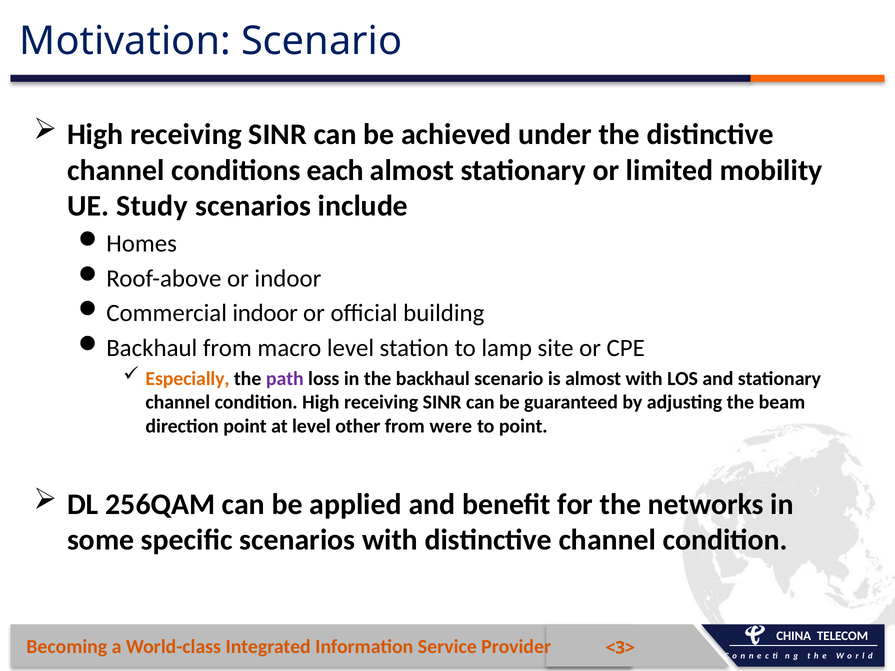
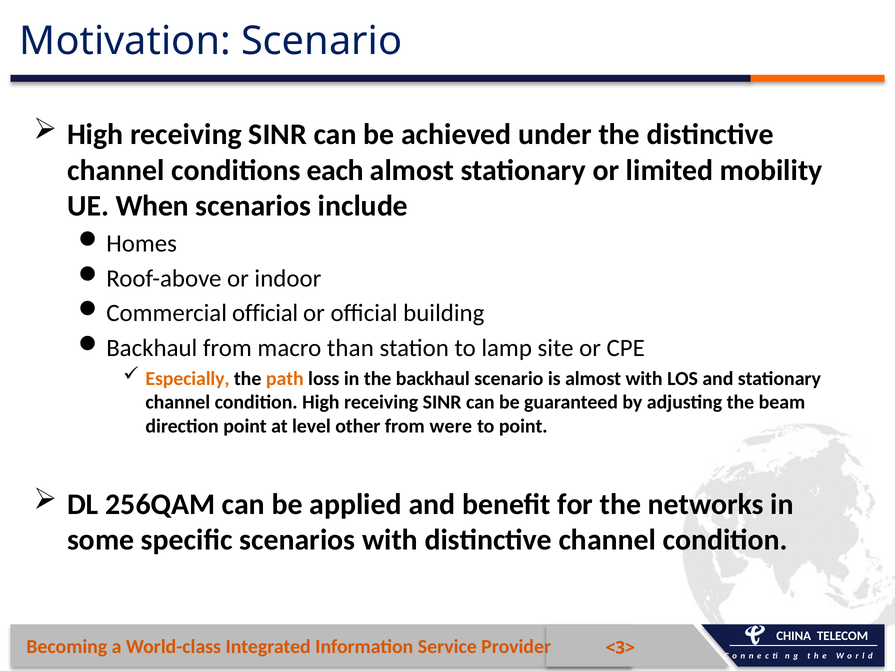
Study: Study -> When (152, 206)
Commercial indoor: indoor -> official (265, 313)
macro level: level -> than (350, 348)
path colour: purple -> orange (285, 379)
